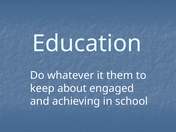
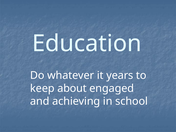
them: them -> years (120, 75)
